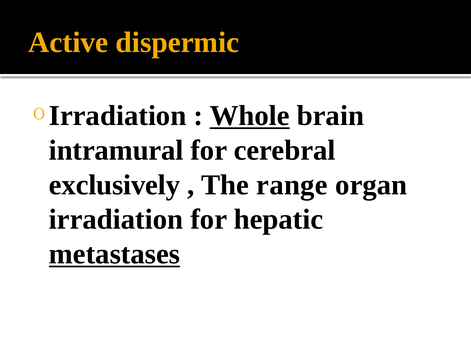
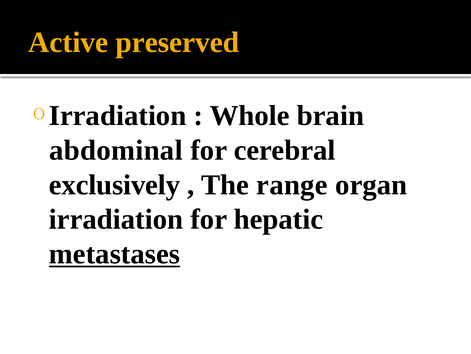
dispermic: dispermic -> preserved (177, 42)
Whole underline: present -> none (250, 115)
intramural: intramural -> abdominal (116, 150)
